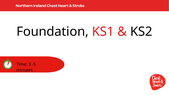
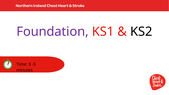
Foundation colour: black -> purple (52, 32)
